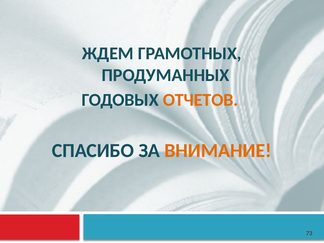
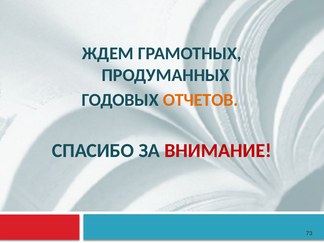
ВНИМАНИЕ colour: orange -> red (218, 151)
